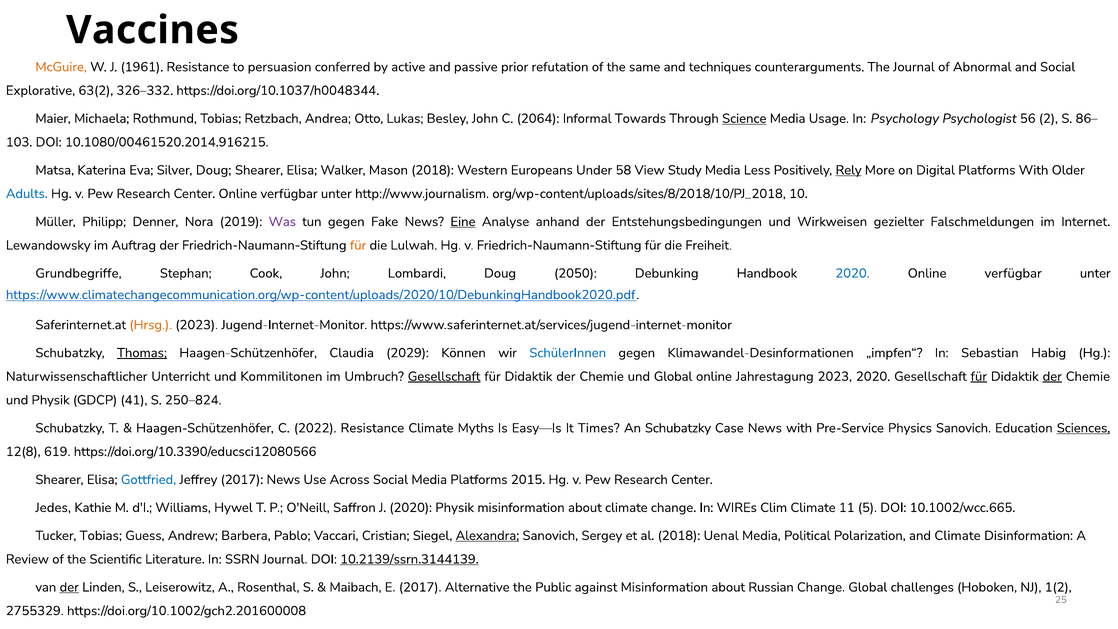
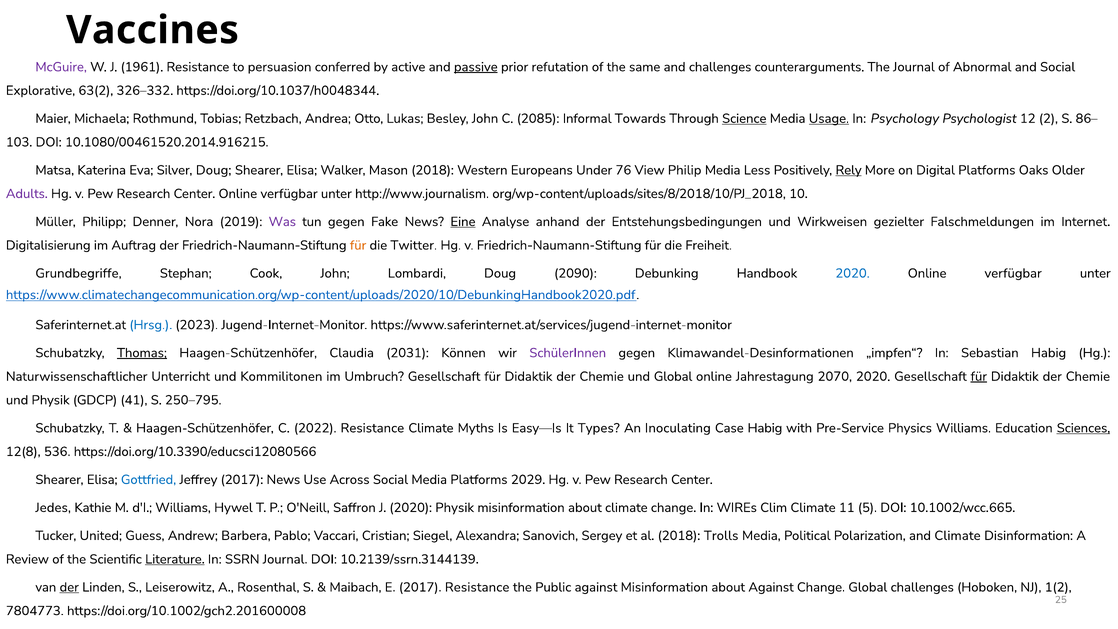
McGuire colour: orange -> purple (61, 67)
passive underline: none -> present (476, 67)
and techniques: techniques -> challenges (720, 67)
2064: 2064 -> 2085 (538, 118)
Usage underline: none -> present (829, 118)
56: 56 -> 12 (1028, 118)
58: 58 -> 76 (623, 170)
Study: Study -> Philip (685, 170)
Platforms With: With -> Oaks (1034, 170)
Adults colour: blue -> purple (27, 194)
Lewandowsky: Lewandowsky -> Digitalisierung (48, 245)
Lulwah: Lulwah -> Twitter (414, 245)
2050: 2050 -> 2090 (575, 273)
Hrsg colour: orange -> blue (151, 325)
2029: 2029 -> 2031 (408, 353)
SchülerInnen colour: blue -> purple (568, 353)
Gesellschaft underline: present -> none (444, 376)
Jahrestagung 2023: 2023 -> 2070 (835, 376)
der underline: present -> none (1052, 376)
250–824: 250–824 -> 250–795 (193, 400)
Times: Times -> Types (599, 428)
An Schubatzky: Schubatzky -> Inoculating (678, 428)
Case News: News -> Habig (765, 428)
Physics Sanovich: Sanovich -> Williams (963, 428)
619: 619 -> 536 (57, 452)
2015: 2015 -> 2029 (528, 480)
Tucker Tobias: Tobias -> United (101, 535)
Alexandra underline: present -> none (487, 535)
Uenal: Uenal -> Trolls (721, 535)
Literature underline: none -> present (175, 559)
10.2139/ssrn.3144139 underline: present -> none (409, 559)
2017 Alternative: Alternative -> Resistance (477, 587)
about Russian: Russian -> Against (771, 587)
2755329: 2755329 -> 7804773 (35, 611)
